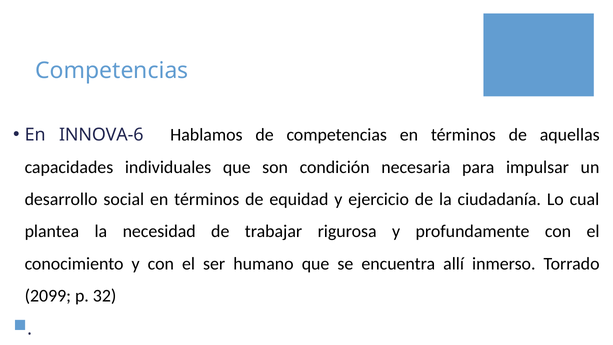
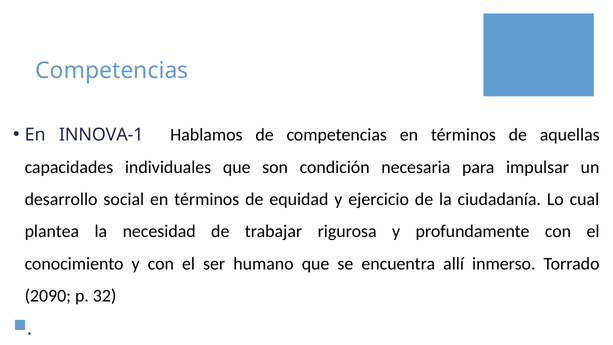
INNOVA-6: INNOVA-6 -> INNOVA-1 (101, 135)
2099: 2099 -> 2090 (48, 296)
